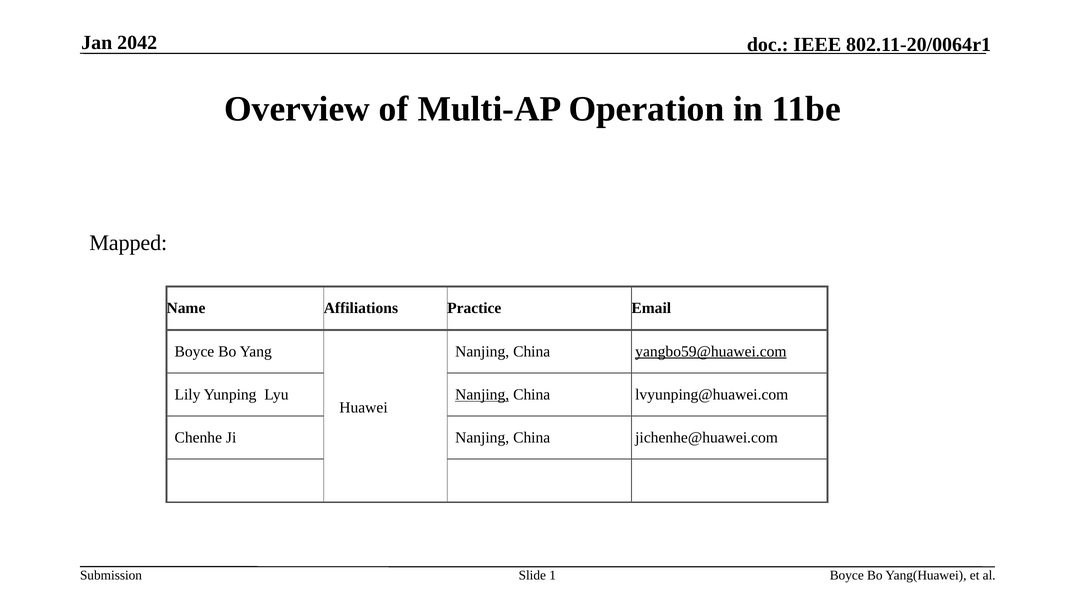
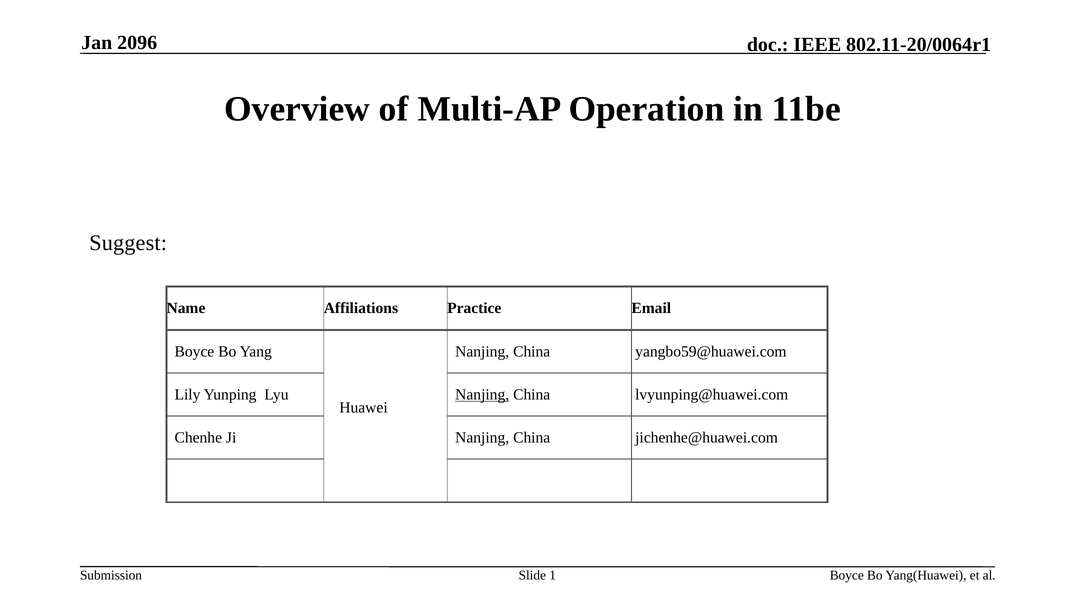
2042: 2042 -> 2096 (137, 42)
Mapped: Mapped -> Suggest (128, 243)
yangbo59@huawei.com underline: present -> none (711, 351)
